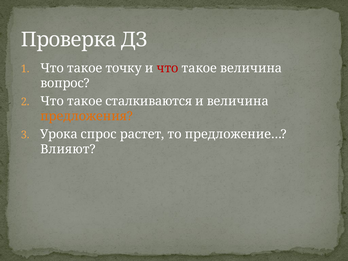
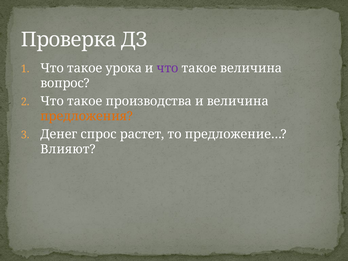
точку: точку -> урока (124, 68)
что colour: red -> purple (167, 68)
сталкиваются: сталкиваются -> производства (149, 101)
Урока: Урока -> Денег (59, 134)
